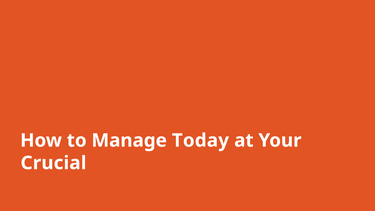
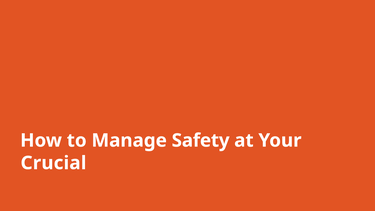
Today: Today -> Safety (201, 140)
